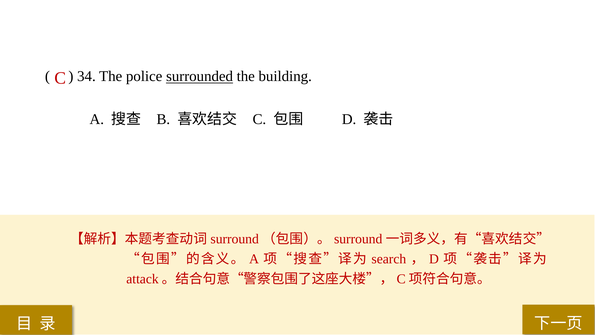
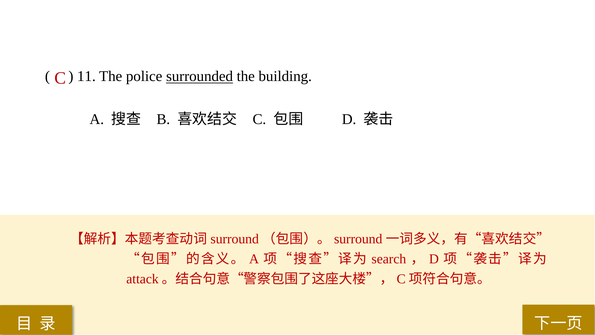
34: 34 -> 11 (86, 76)
